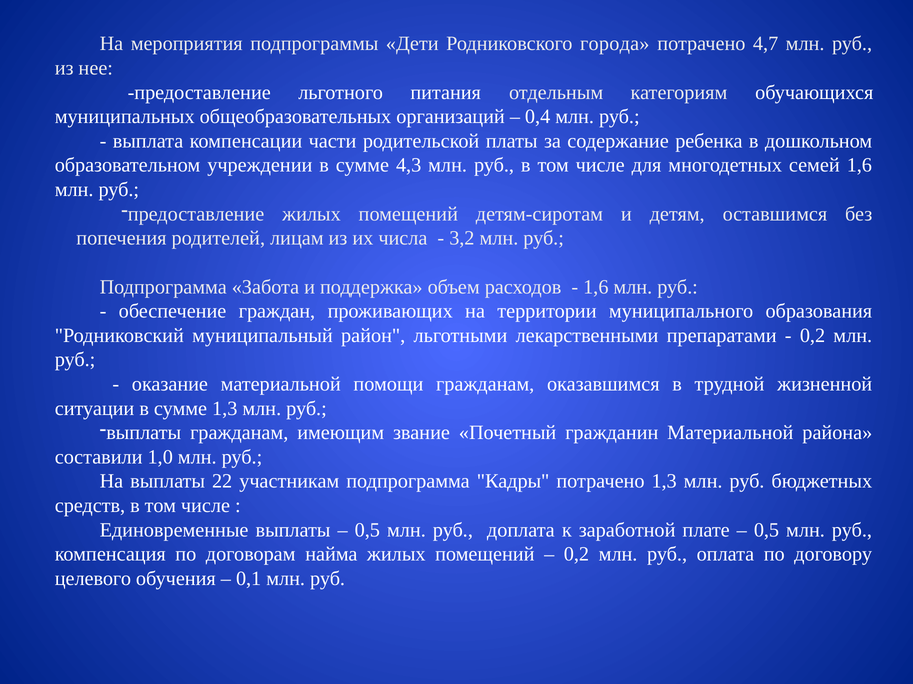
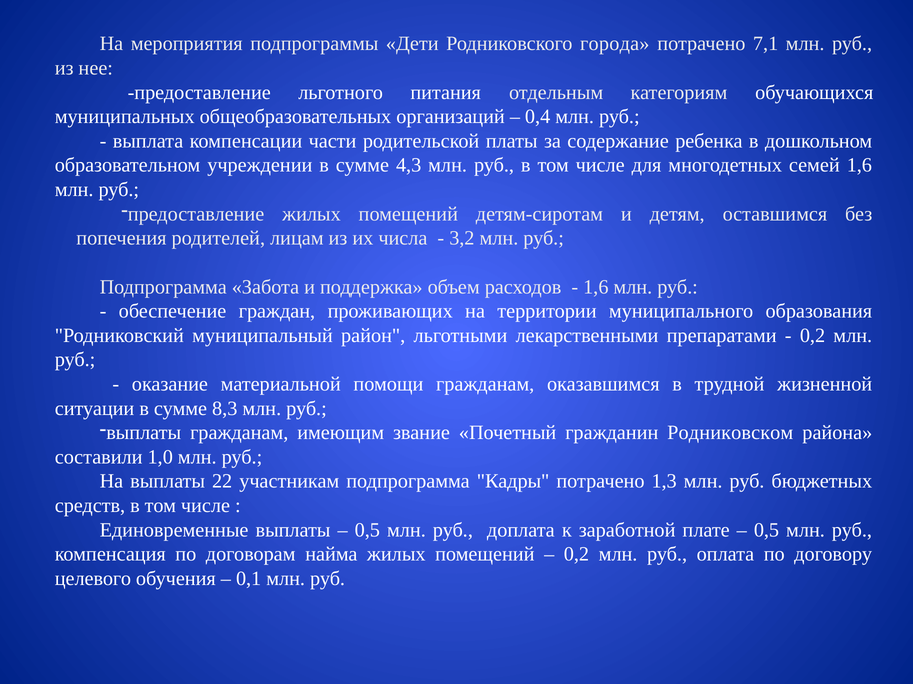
4,7: 4,7 -> 7,1 (766, 44)
сумме 1,3: 1,3 -> 8,3 (225, 409)
гражданин Материальной: Материальной -> Родниковском (730, 433)
